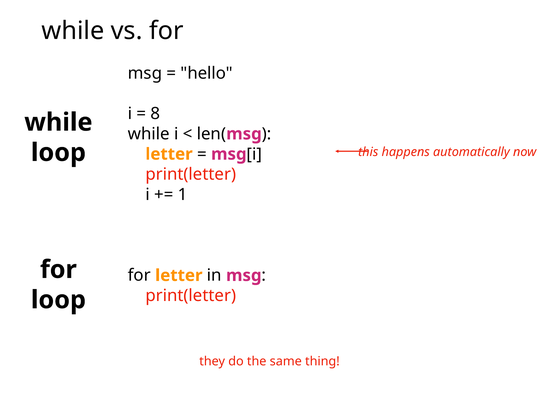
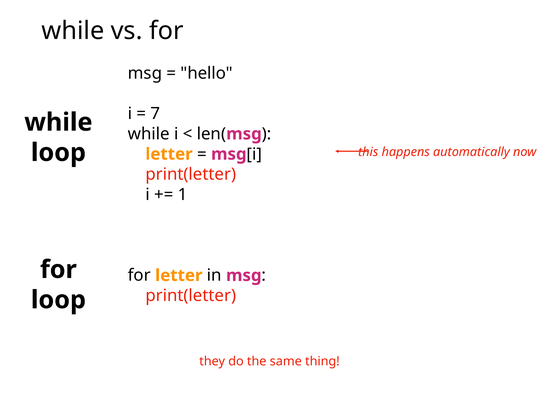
8: 8 -> 7 (155, 114)
